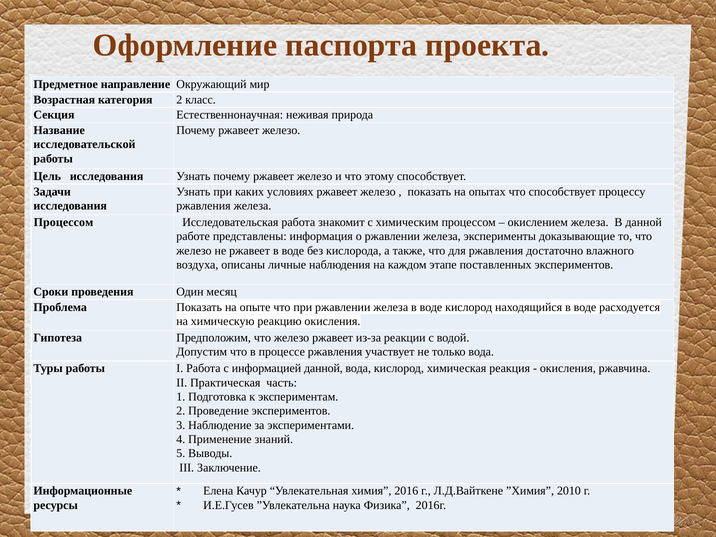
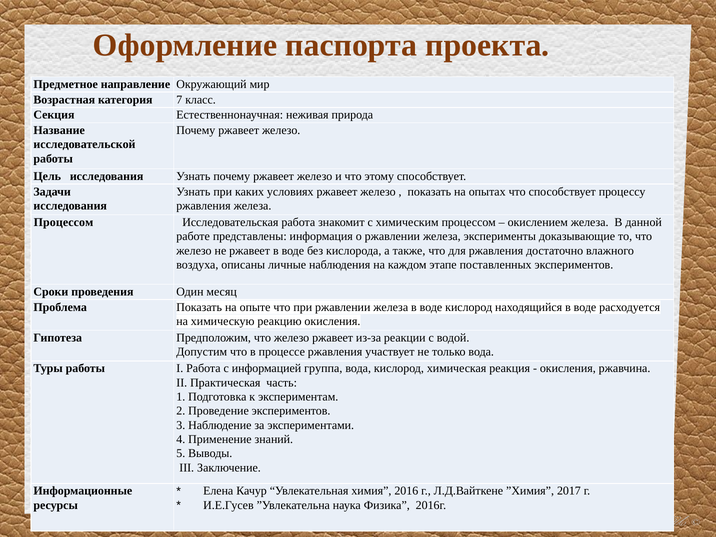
категория 2: 2 -> 7 (179, 100)
информацией данной: данной -> группа (323, 369)
2010: 2010 -> 2017 (569, 491)
